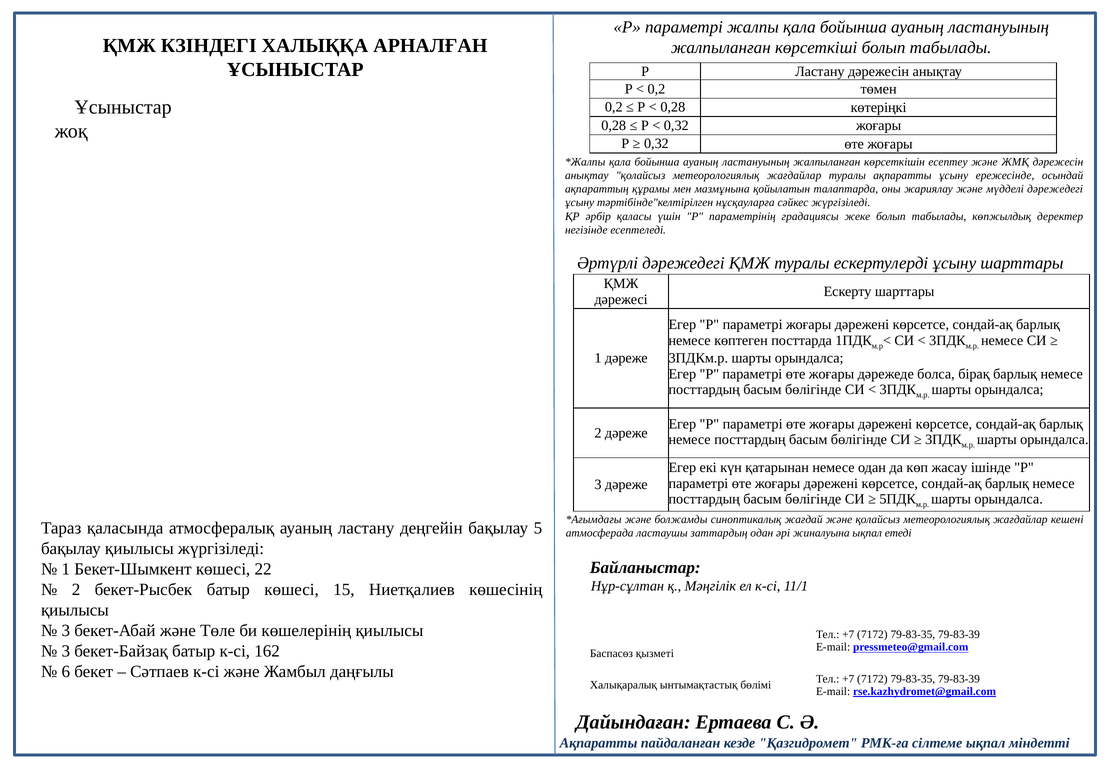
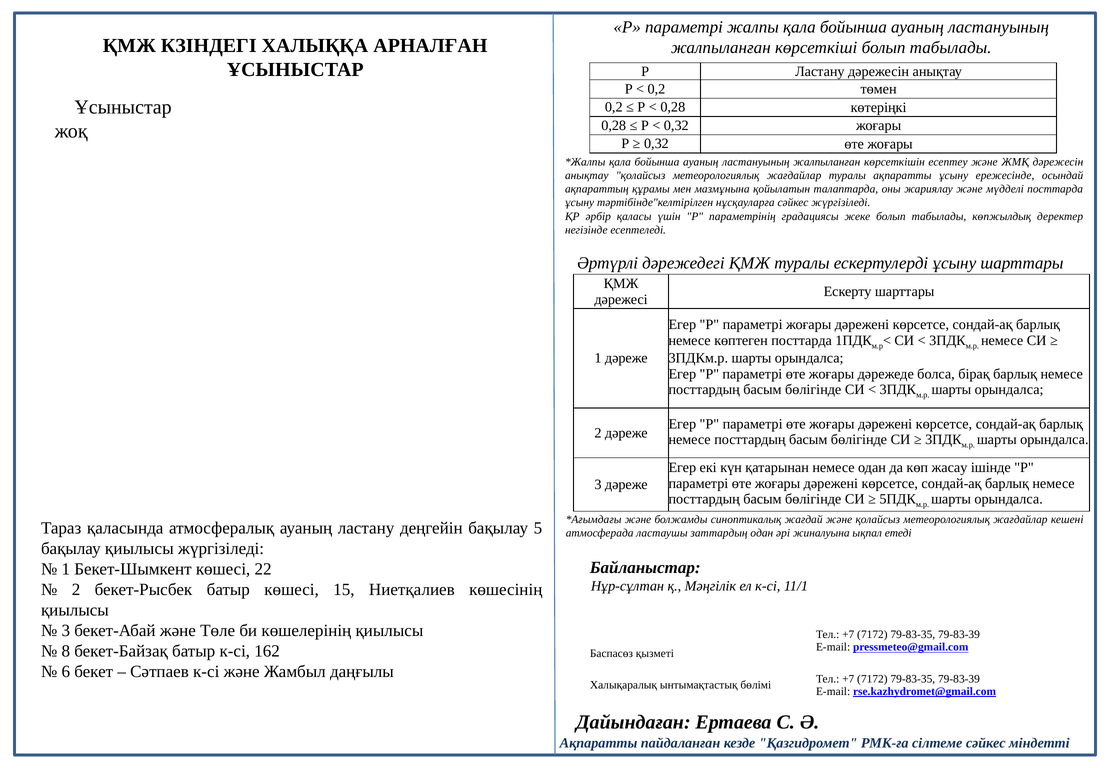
мүдделі дәрежедегі: дәрежедегі -> посттарда (1055, 189)
3: 3 -> 8 (66, 651)
сілтеме ықпал: ықпал -> сәйкес (986, 743)
